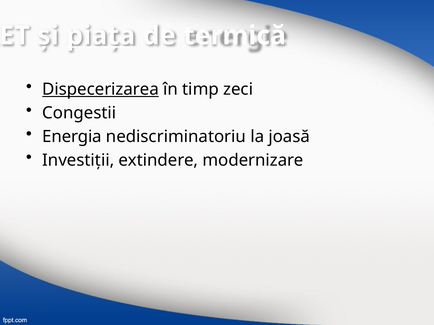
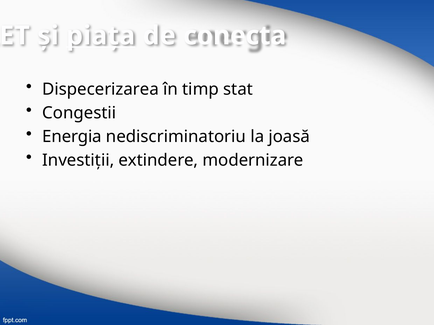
termică: termică -> conecta (235, 36)
Dispecerizarea underline: present -> none (101, 89)
zeci: zeci -> stat (238, 89)
